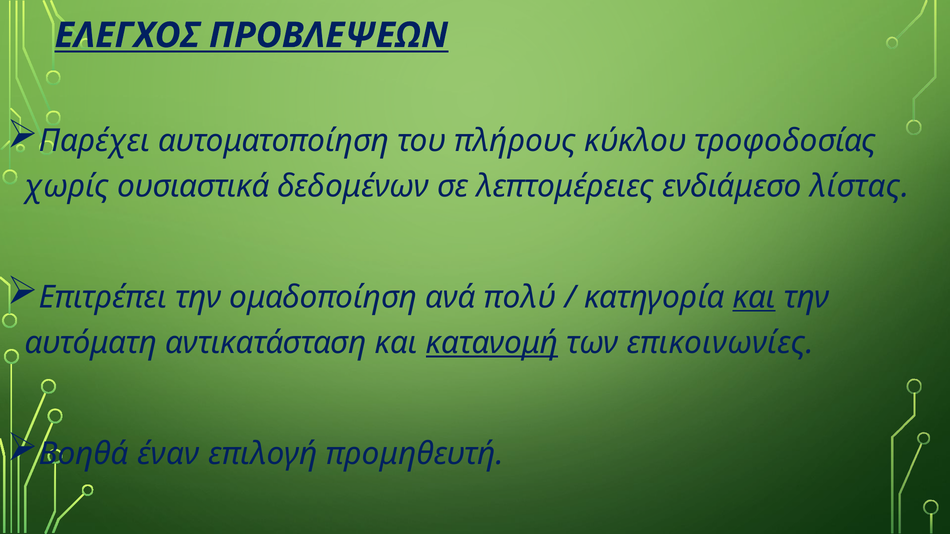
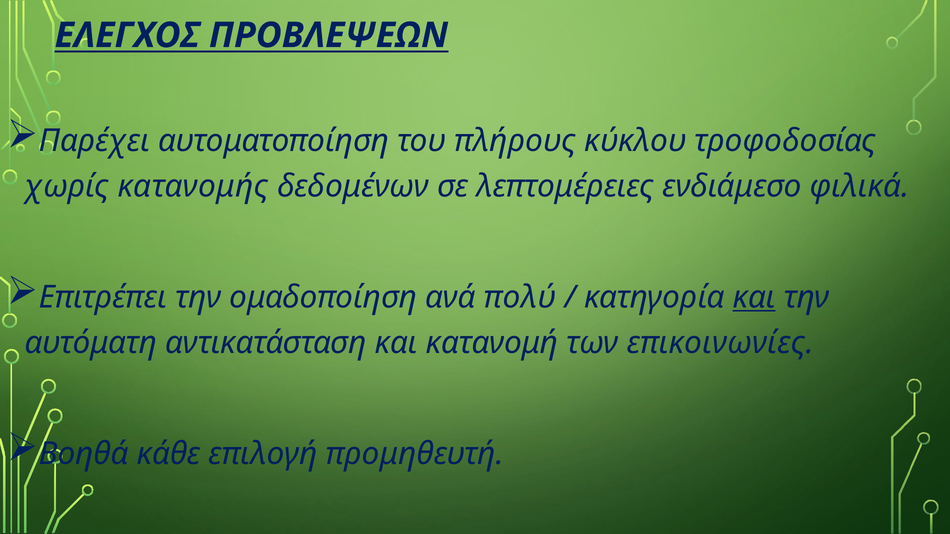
ουσιαστικά: ουσιαστικά -> κατανομής (193, 186)
λίστας: λίστας -> φιλικά (859, 186)
κατανομή underline: present -> none (492, 343)
έναν: έναν -> κάθε (168, 454)
